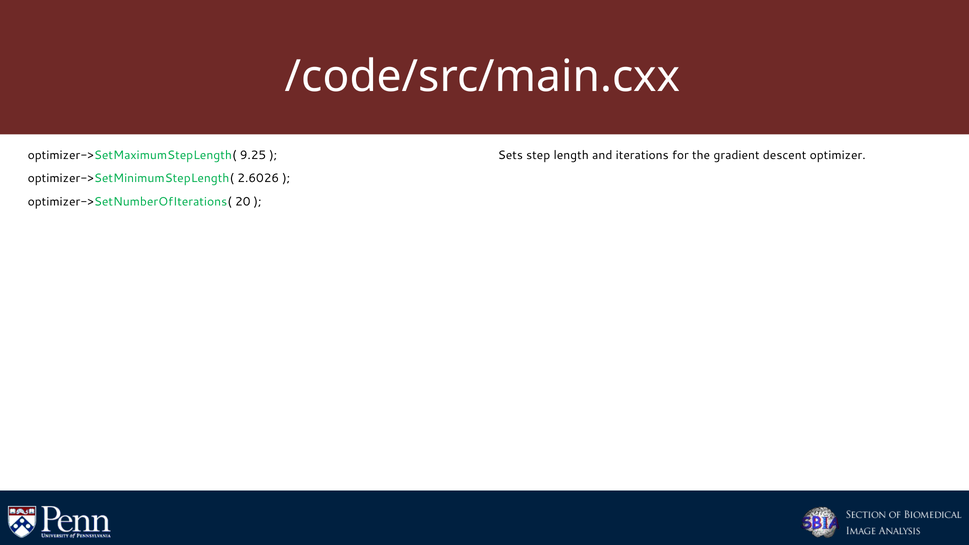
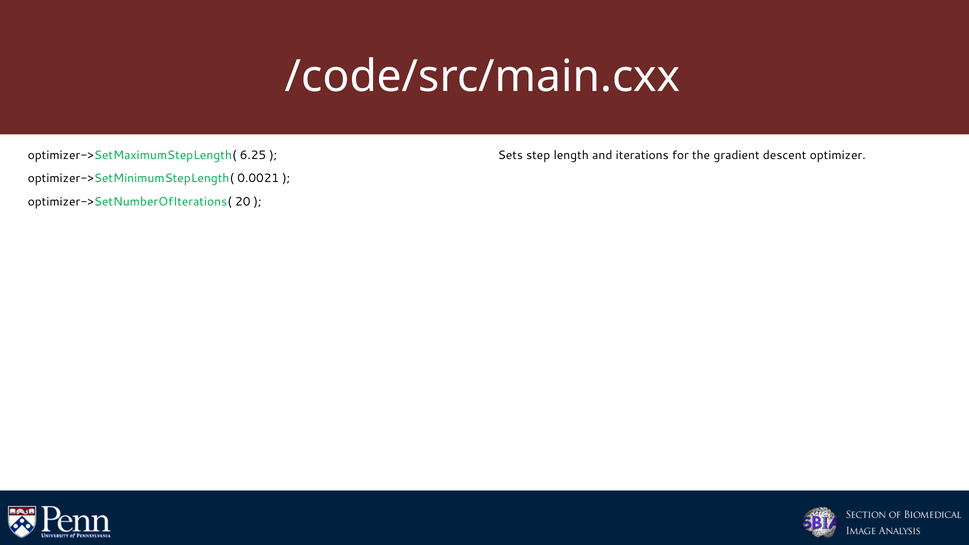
9.25: 9.25 -> 6.25 (253, 155)
2.6026: 2.6026 -> 0.0021 (258, 178)
